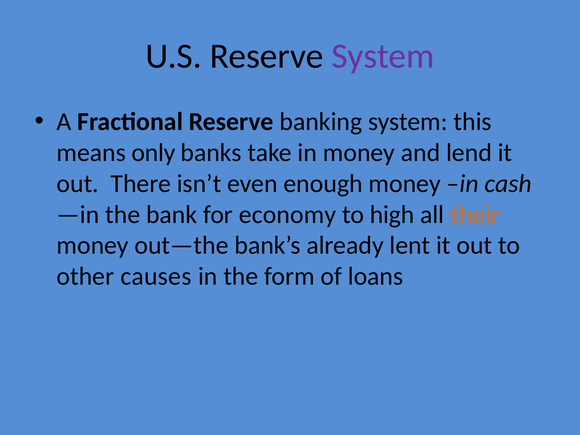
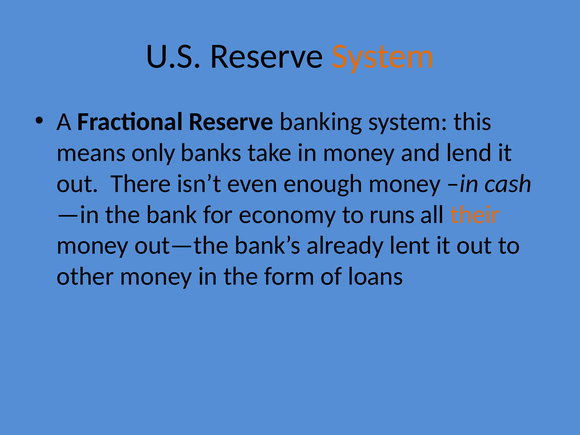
System colour: purple -> orange (383, 56)
high: high -> runs (392, 214)
other causes: causes -> money (156, 276)
